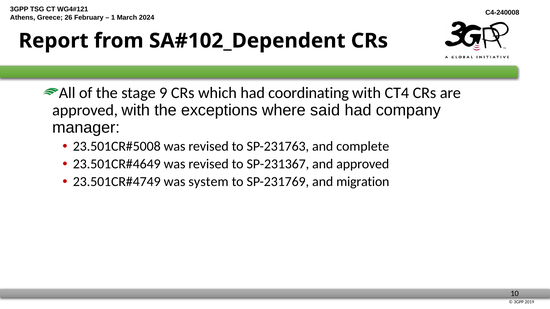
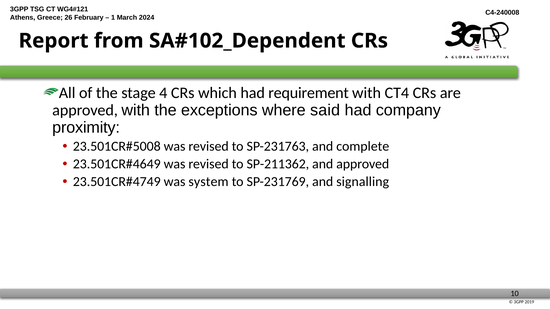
9: 9 -> 4 (163, 93)
coordinating: coordinating -> requirement (309, 93)
manager: manager -> proximity (86, 128)
SP-231367: SP-231367 -> SP-211362 (278, 164)
migration: migration -> signalling (363, 182)
